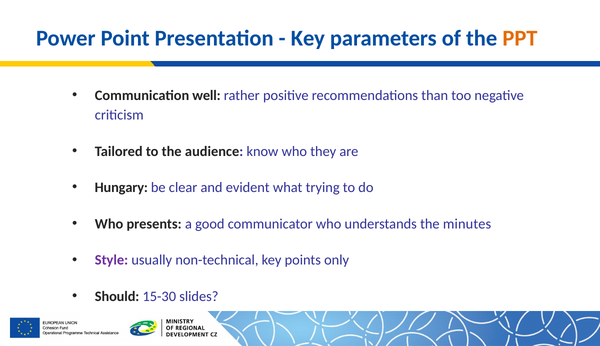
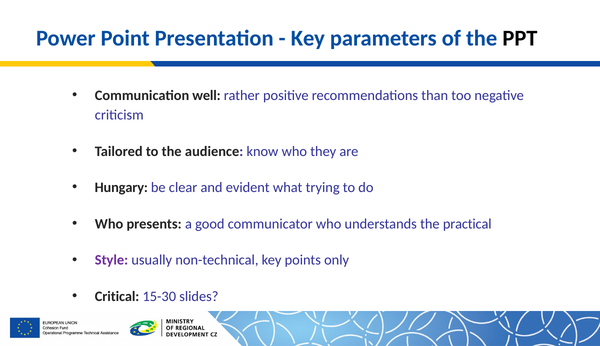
PPT colour: orange -> black (520, 38)
minutes: minutes -> practical (467, 224)
Should: Should -> Critical (117, 296)
